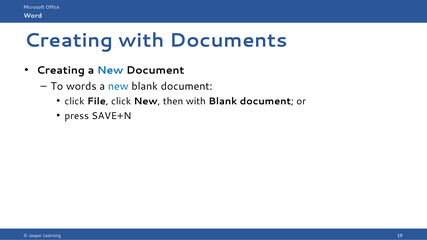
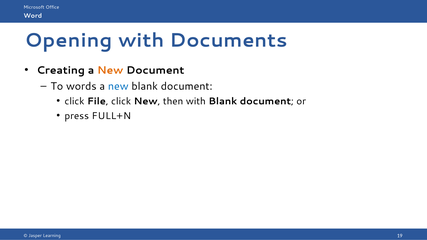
Creating: Creating -> Opening (69, 40)
New colour: blue -> orange (110, 70)
SAVE+N: SAVE+N -> FULL+N (111, 116)
